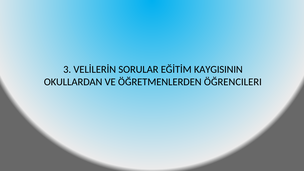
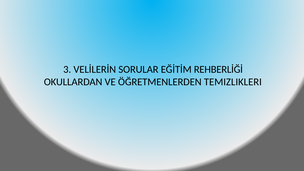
KAYGISININ: KAYGISININ -> REHBERLİĞİ (218, 69)
ÖĞRENCILERI: ÖĞRENCILERI -> TEMIZLIKLERI (233, 82)
